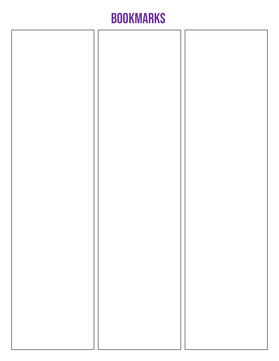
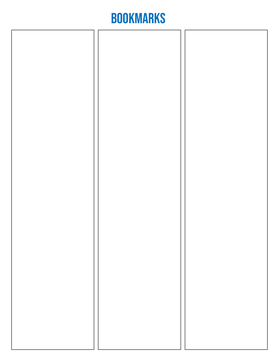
Bookmarks colour: purple -> blue (138, 18)
